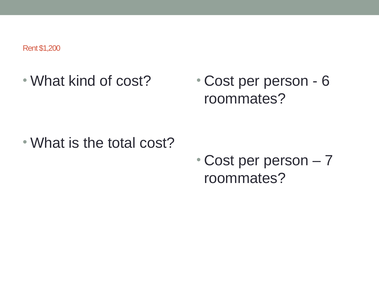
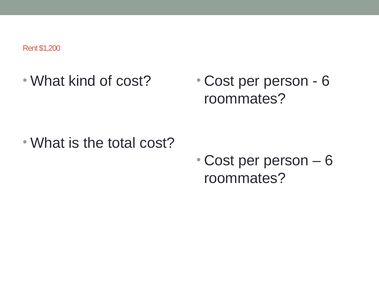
7: 7 -> 6 (329, 161)
